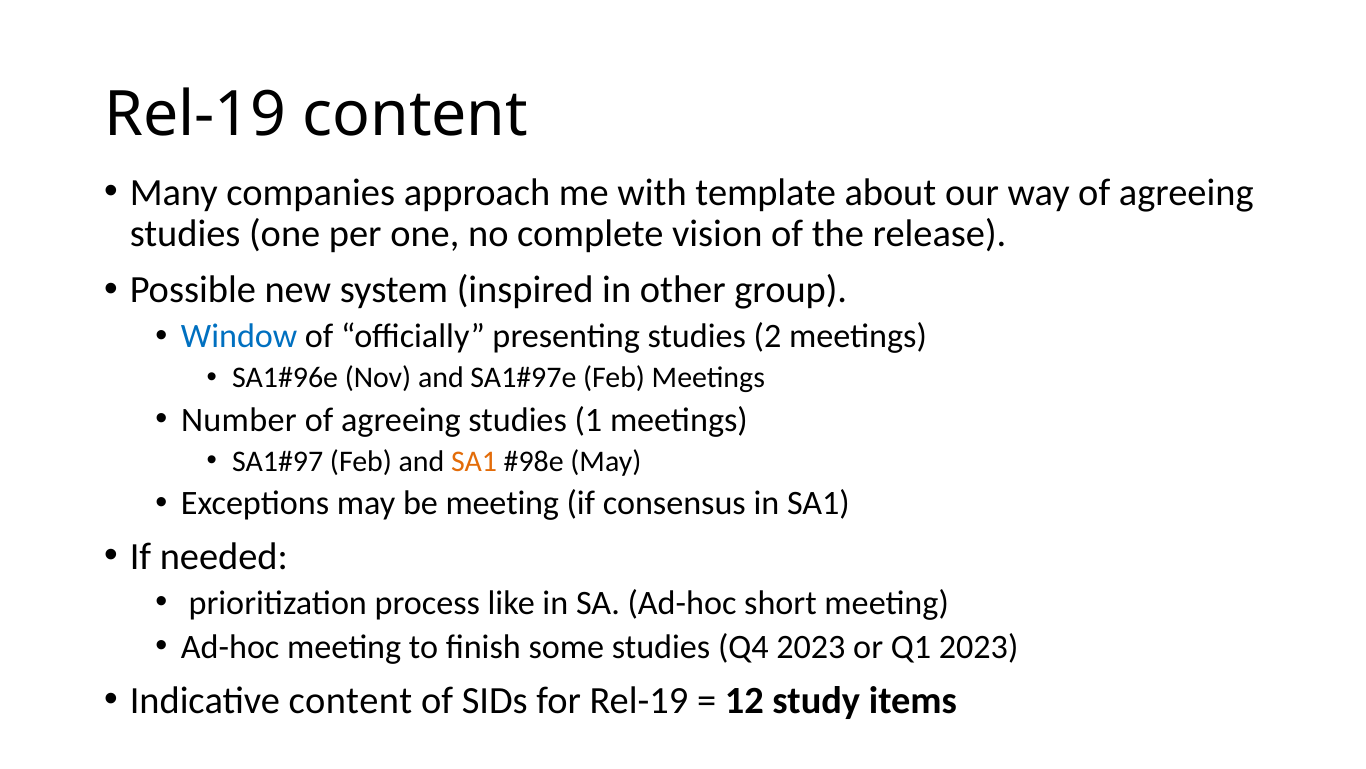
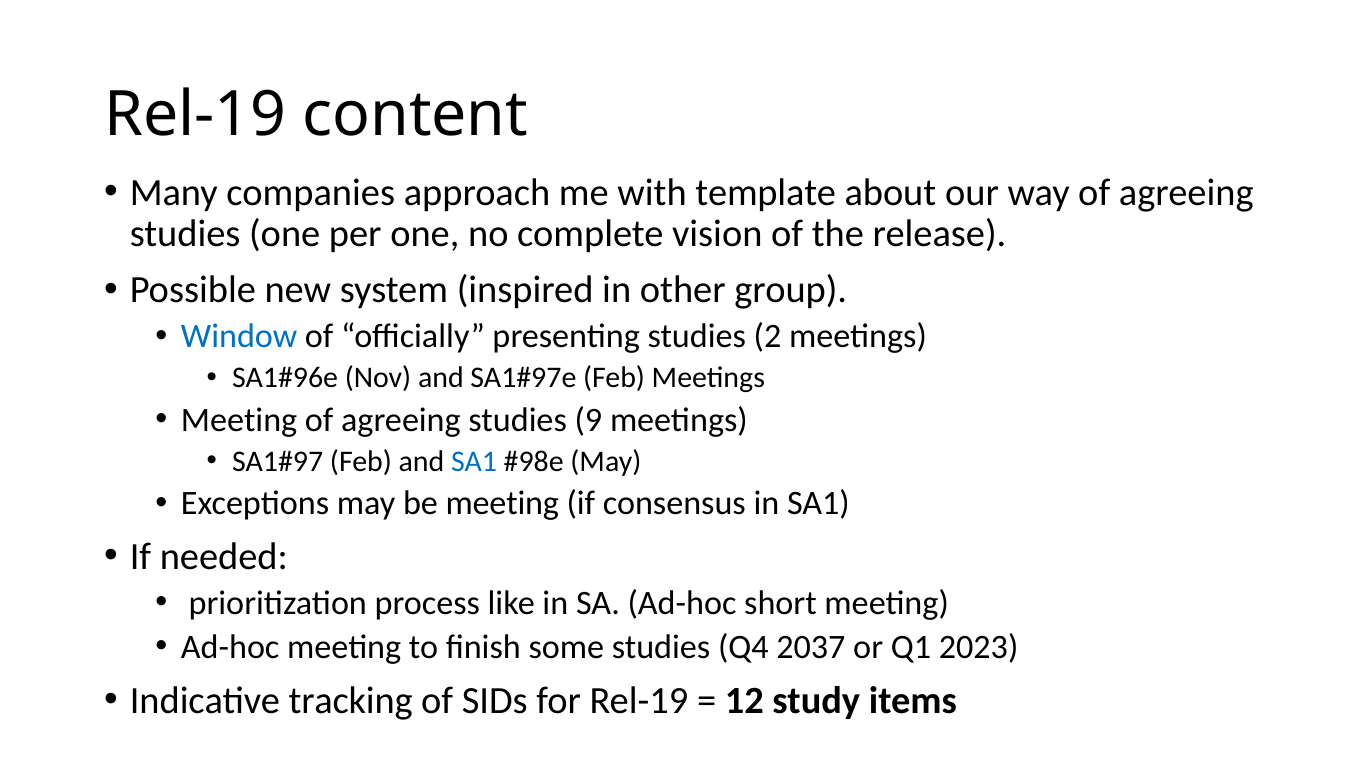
Number: Number -> Meeting (239, 419)
1: 1 -> 9 (588, 419)
SA1 colour: orange -> blue (474, 461)
Q4 2023: 2023 -> 2037 (811, 646)
Indicative content: content -> tracking (351, 700)
